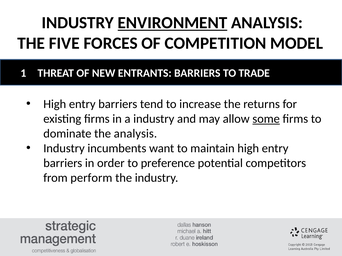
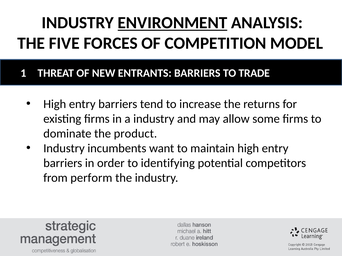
some underline: present -> none (266, 119)
the analysis: analysis -> product (135, 134)
preference: preference -> identifying (168, 163)
